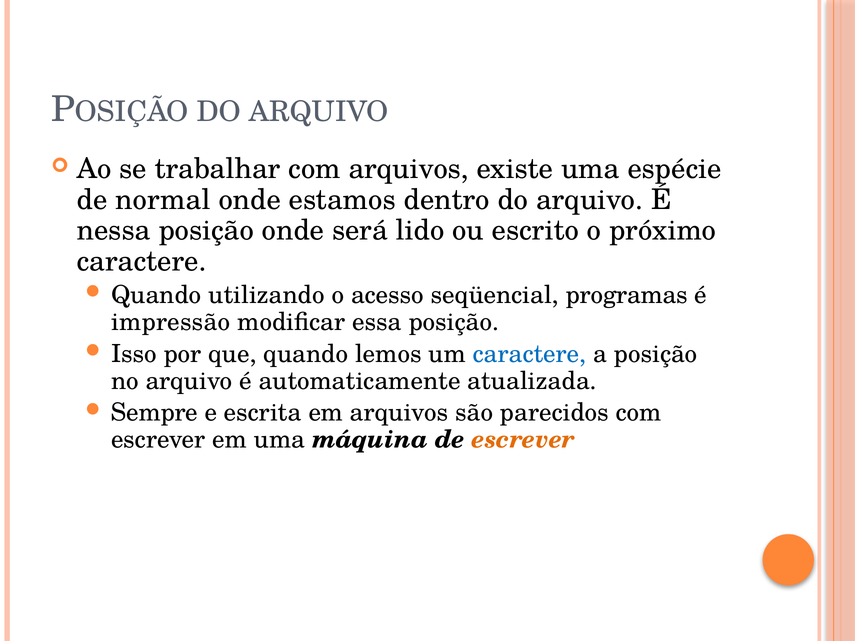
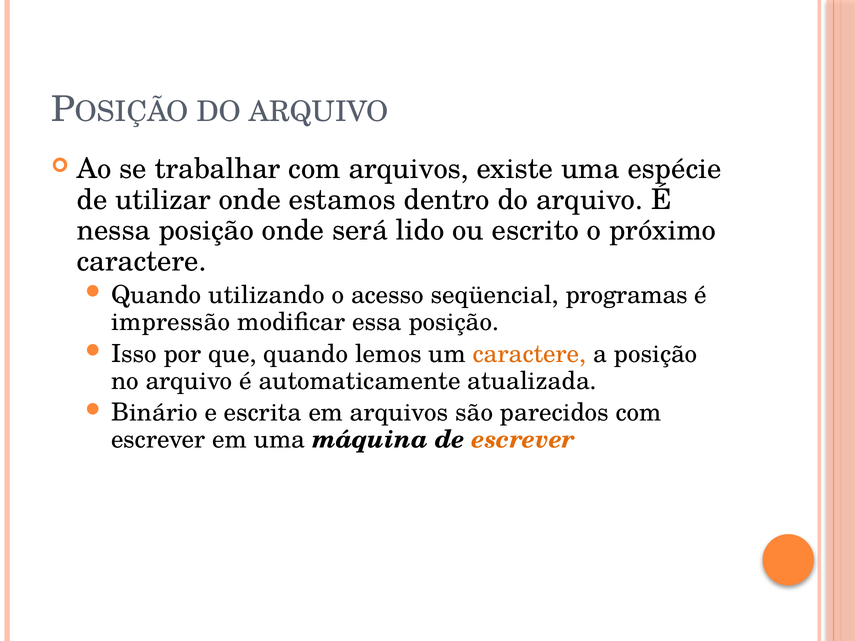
normal: normal -> utilizar (163, 200)
caractere colour: blue -> orange (529, 354)
Sempre: Sempre -> Binário (154, 413)
